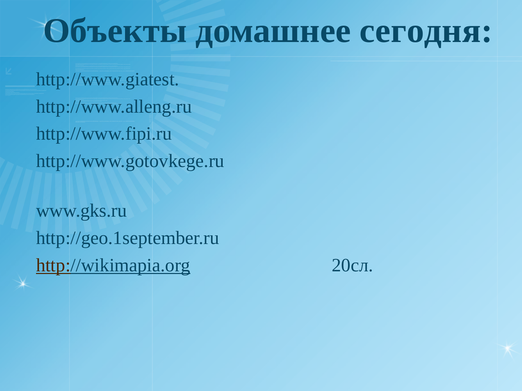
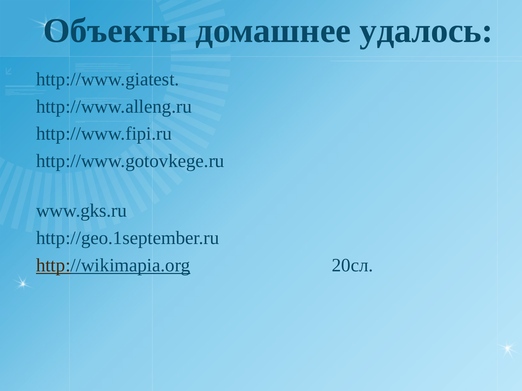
сегодня: сегодня -> удалось (426, 31)
